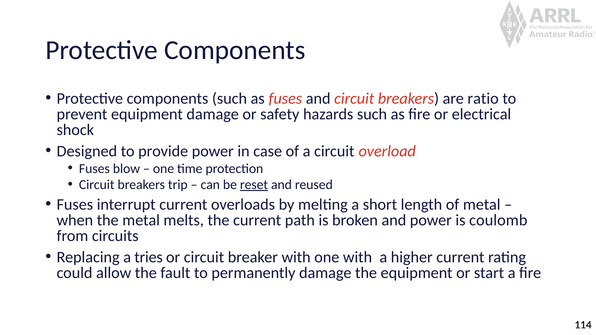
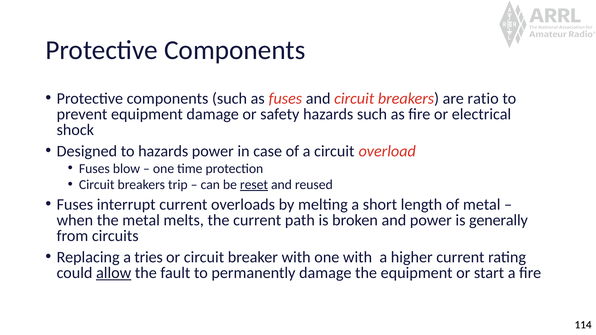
to provide: provide -> hazards (163, 151)
coulomb: coulomb -> generally (498, 220)
allow underline: none -> present (114, 273)
